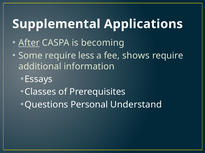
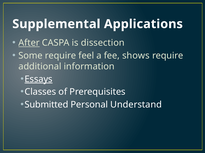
becoming: becoming -> dissection (103, 43)
less: less -> feel (86, 56)
Essays underline: none -> present (39, 79)
Questions: Questions -> Submitted (46, 105)
